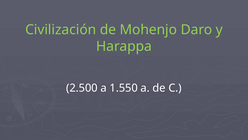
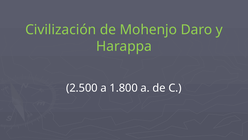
1.550: 1.550 -> 1.800 (124, 88)
